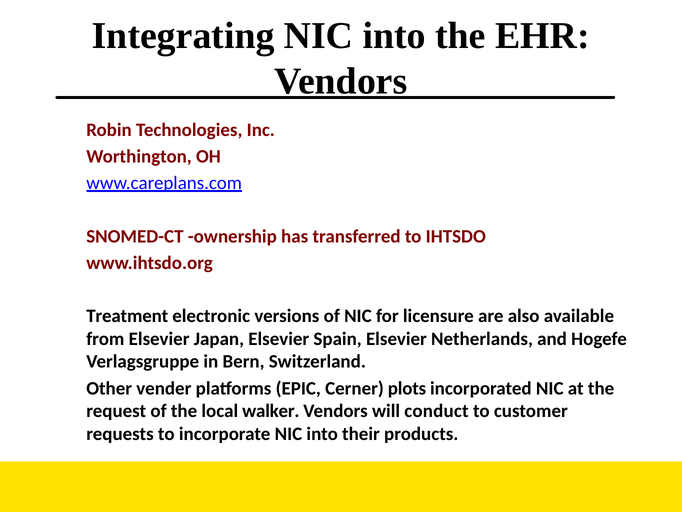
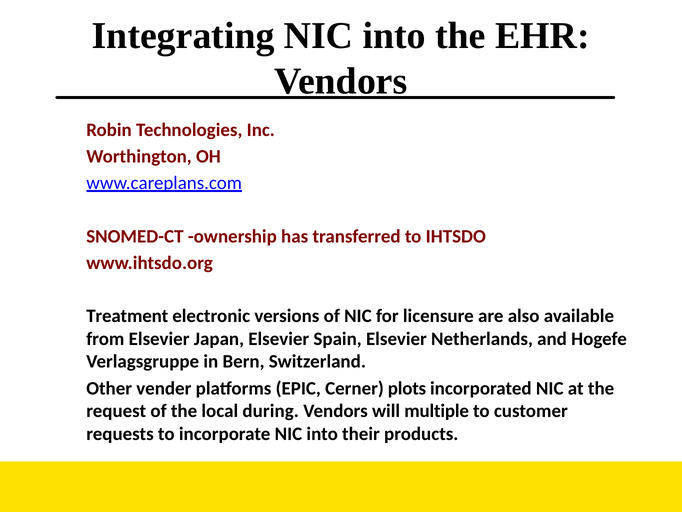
walker: walker -> during (271, 411)
conduct: conduct -> multiple (437, 411)
